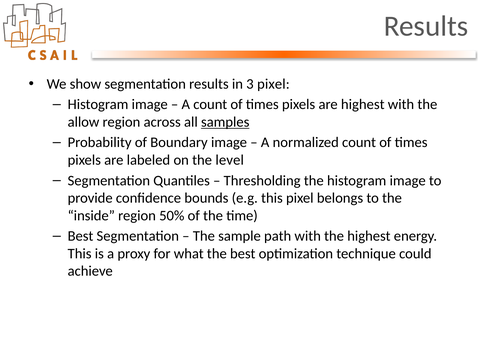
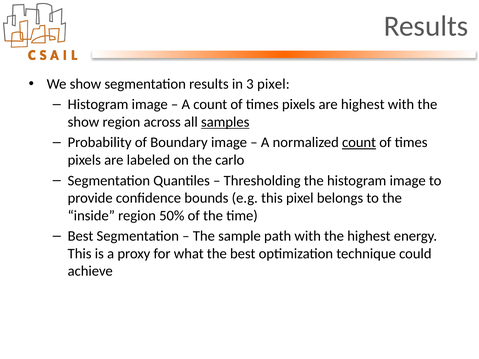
allow: allow -> show (83, 122)
count underline: none -> present (359, 143)
level: level -> carlo (230, 160)
